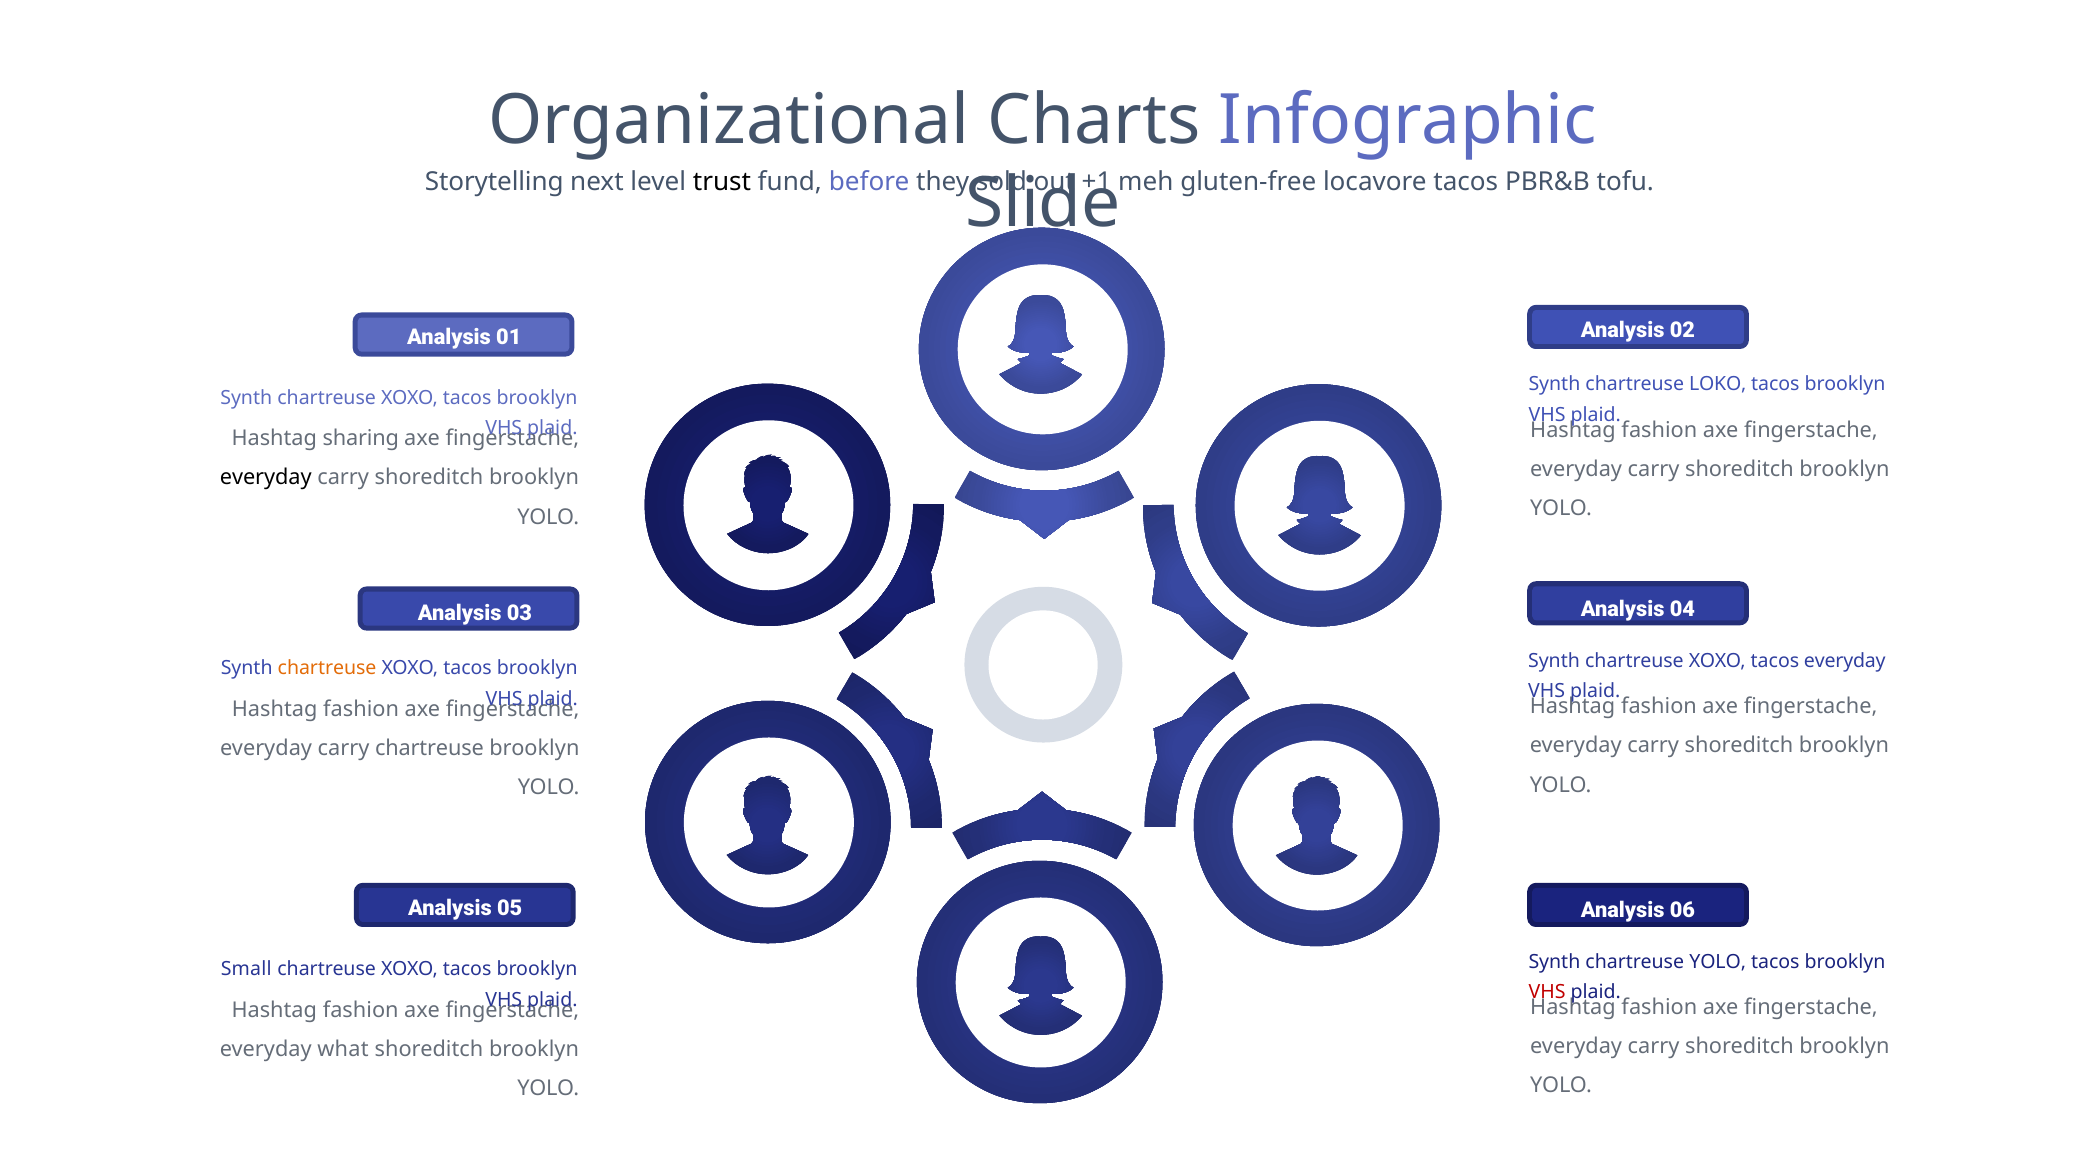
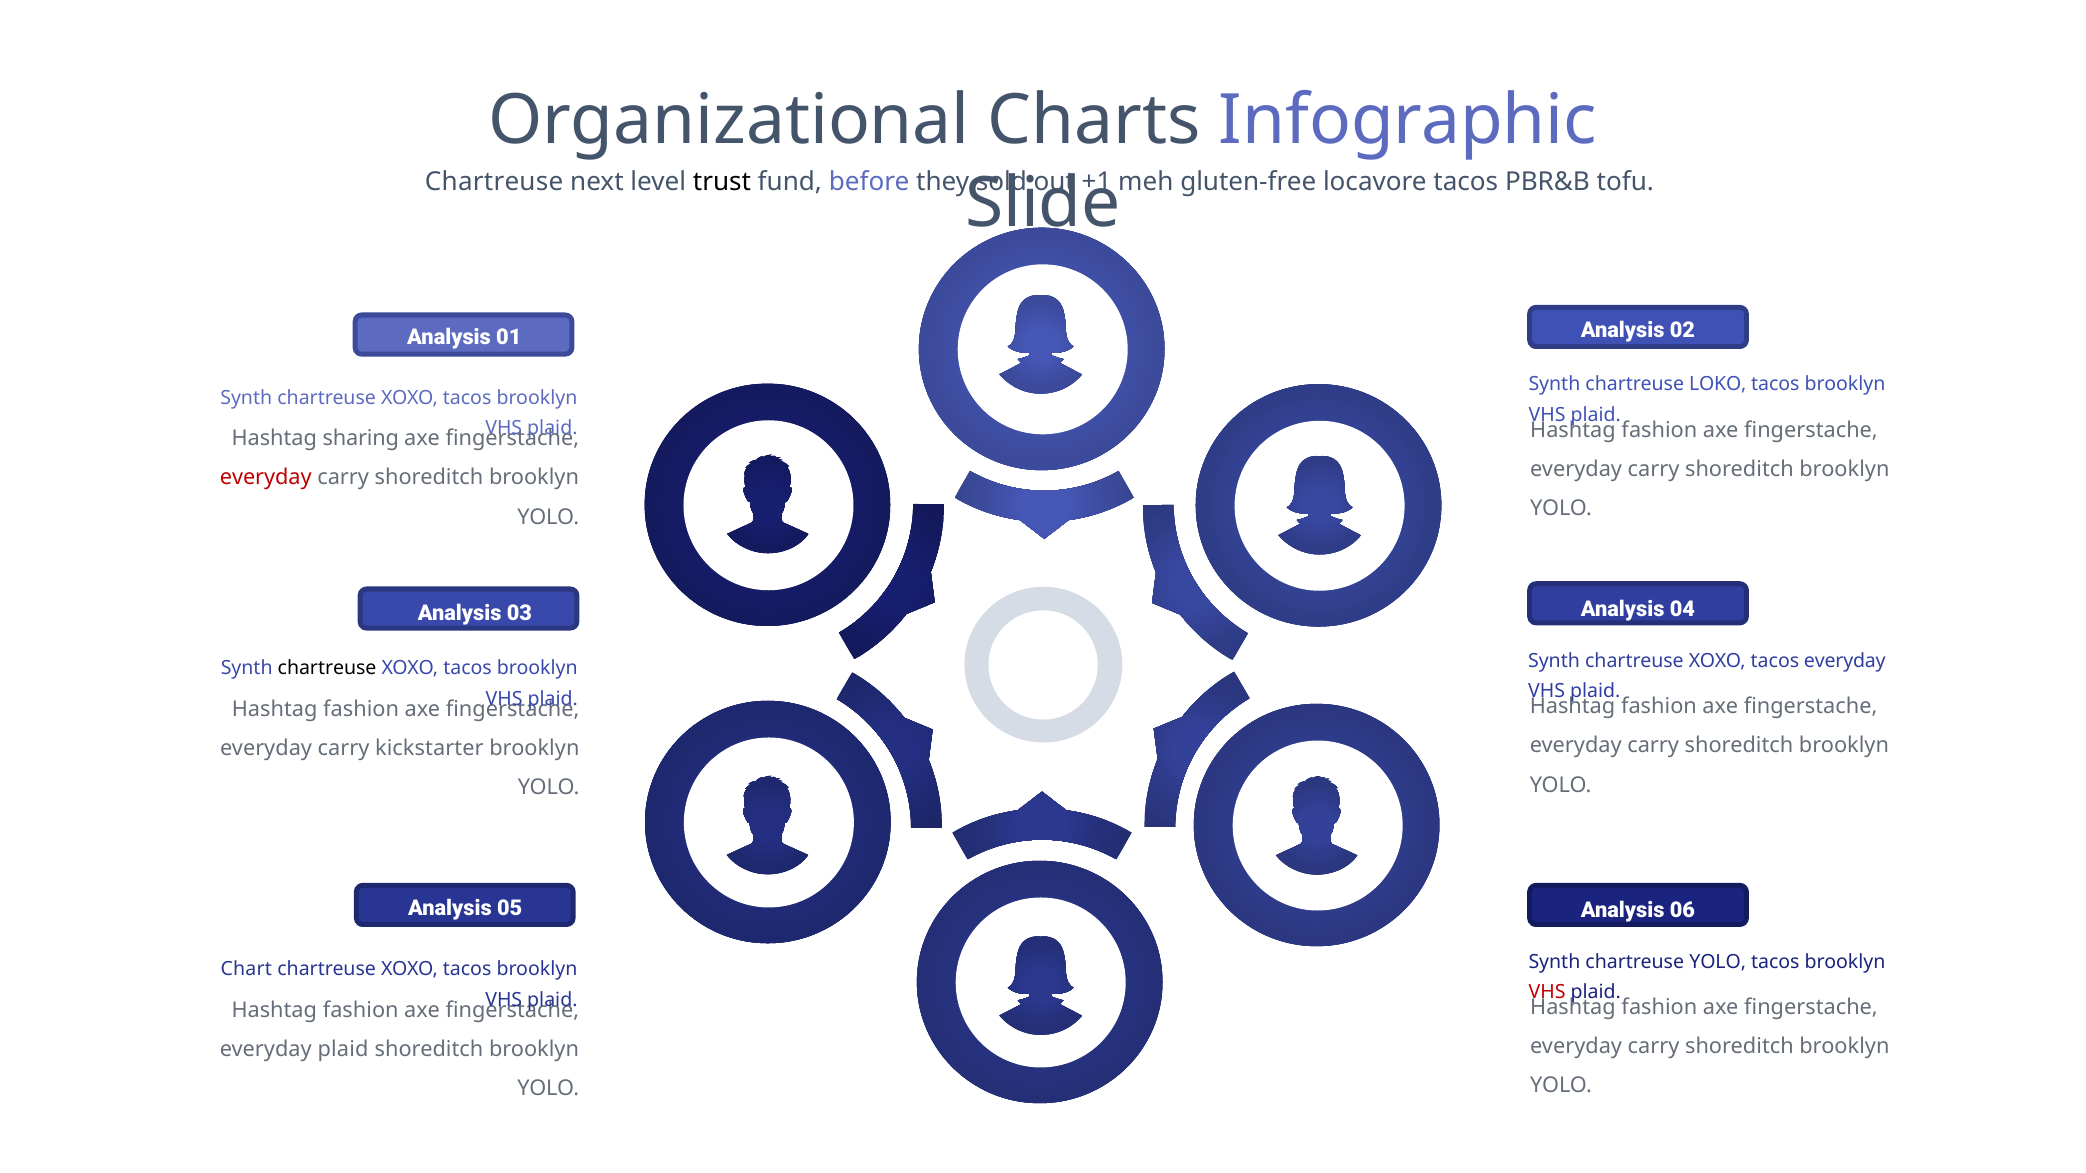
Storytelling: Storytelling -> Chartreuse (494, 182)
everyday colour: black -> red (266, 478)
chartreuse colour: orange -> black (327, 668)
carry chartreuse: chartreuse -> kickstarter (429, 748)
Small: Small -> Chart (246, 970)
everyday what: what -> plaid (343, 1050)
